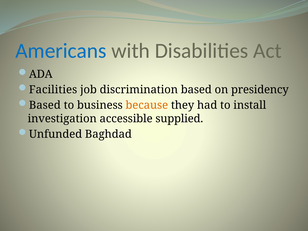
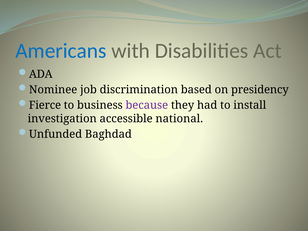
Facilities: Facilities -> Nominee (53, 90)
Based: Based -> Fierce (45, 105)
because colour: orange -> purple (147, 105)
supplied: supplied -> national (179, 119)
